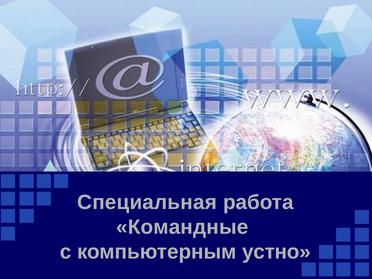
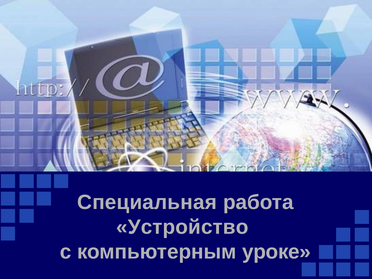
Командные: Командные -> Устройство (182, 227)
устно: устно -> уроке (276, 252)
